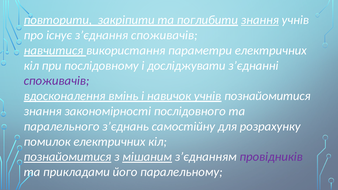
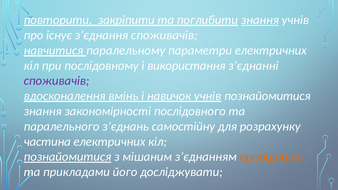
використання: використання -> паралельному (126, 50)
досліджувати: досліджувати -> використання (186, 66)
помилок: помилок -> частина (47, 142)
мішаним underline: present -> none (147, 157)
провідників colour: purple -> orange (271, 157)
паралельному: паралельному -> досліджувати (181, 172)
